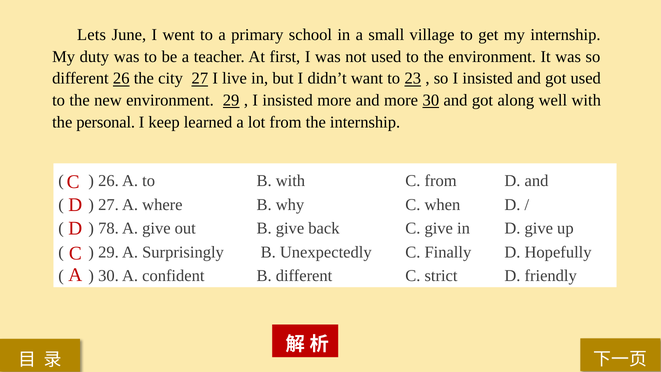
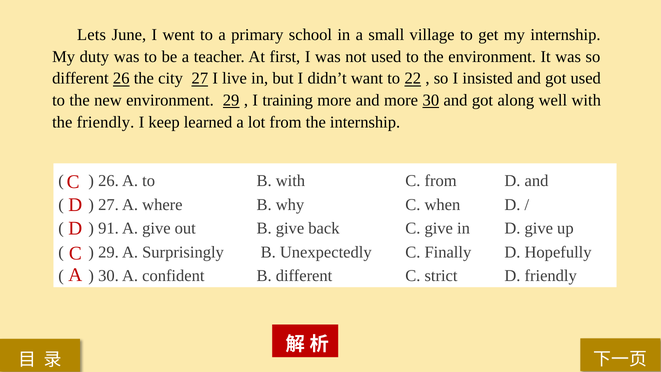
23: 23 -> 22 (413, 78)
insisted: insisted -> training (288, 100)
the personal: personal -> friendly (106, 122)
78: 78 -> 91 (108, 228)
